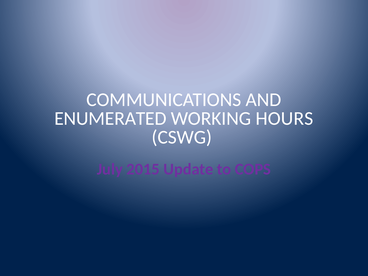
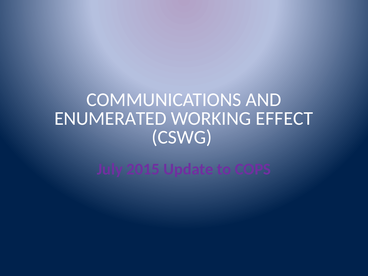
HOURS: HOURS -> EFFECT (284, 118)
